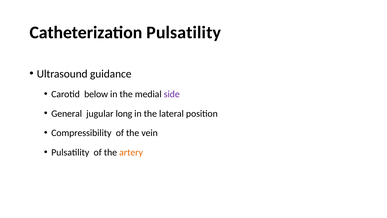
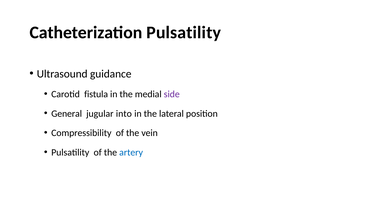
below: below -> fistula (96, 94)
long: long -> into (124, 113)
artery colour: orange -> blue (131, 152)
